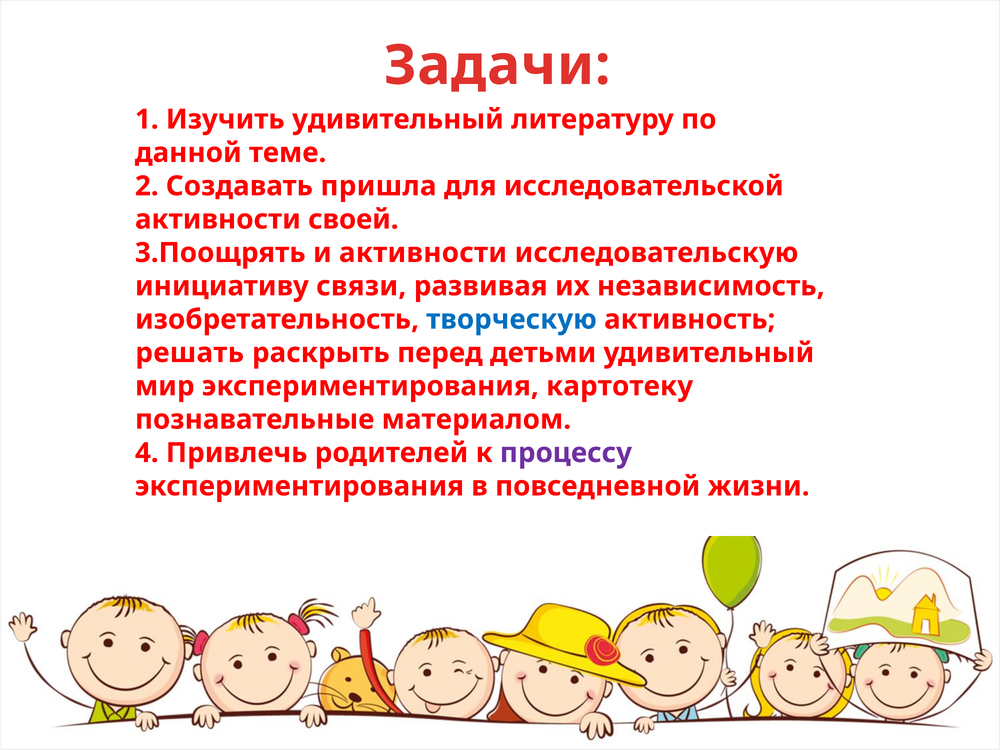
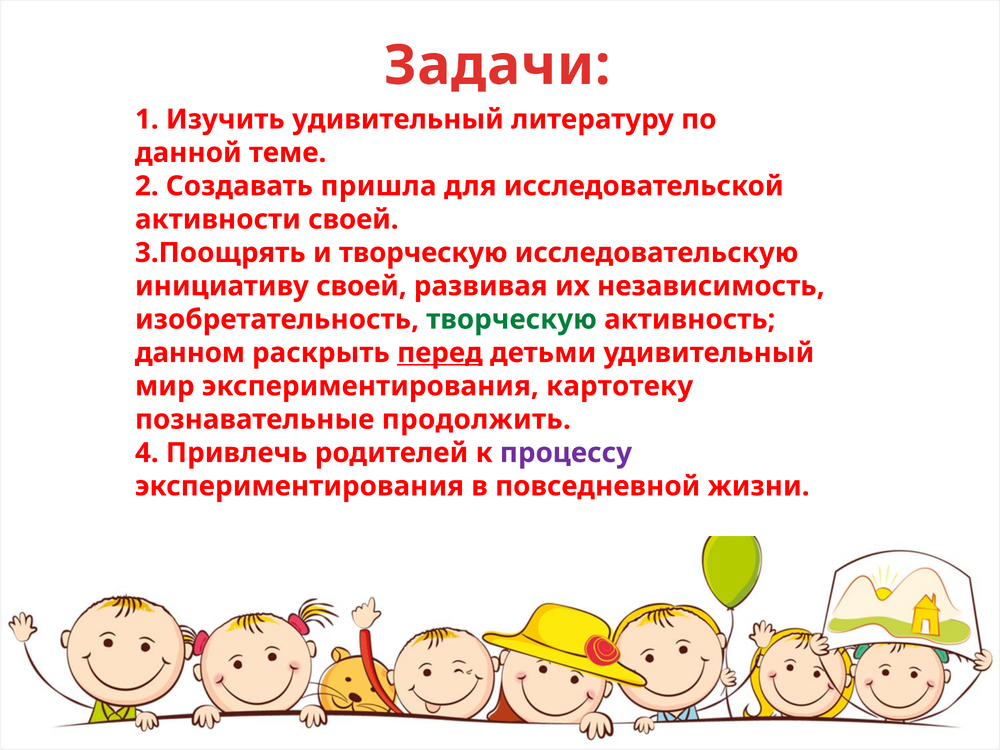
и активности: активности -> творческую (423, 253)
инициативу связи: связи -> своей (361, 286)
творческую colour: blue -> green (512, 319)
решать: решать -> данном (190, 353)
перед underline: none -> present (440, 353)
материалом: материалом -> продолжить (476, 420)
